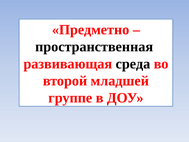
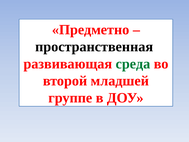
среда colour: black -> green (133, 64)
